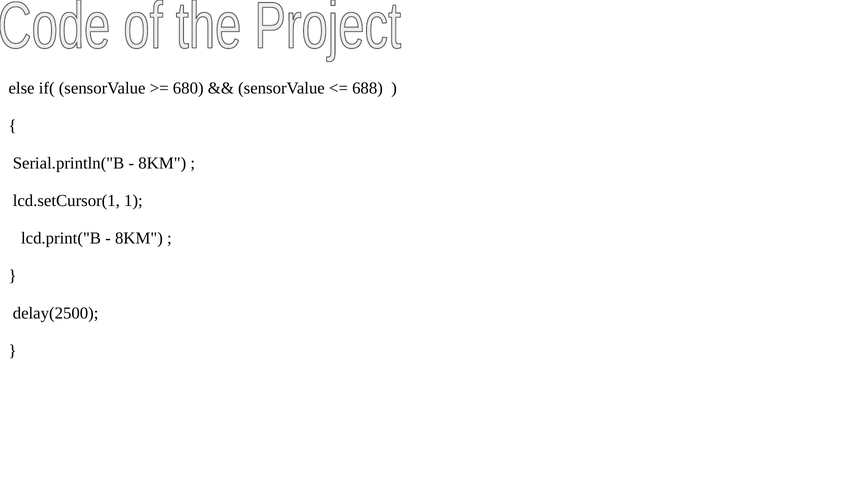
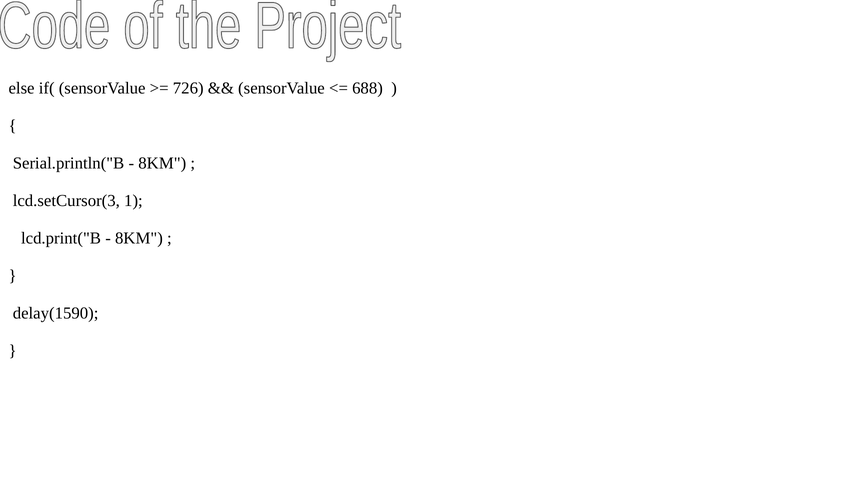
680: 680 -> 726 (188, 88)
lcd.setCursor(1: lcd.setCursor(1 -> lcd.setCursor(3 (66, 201)
delay(2500: delay(2500 -> delay(1590 (56, 313)
